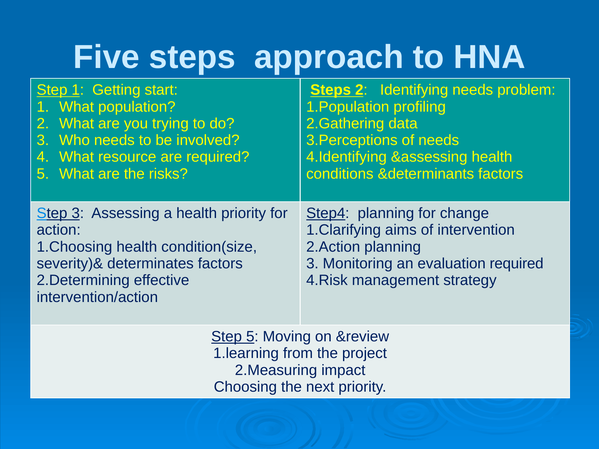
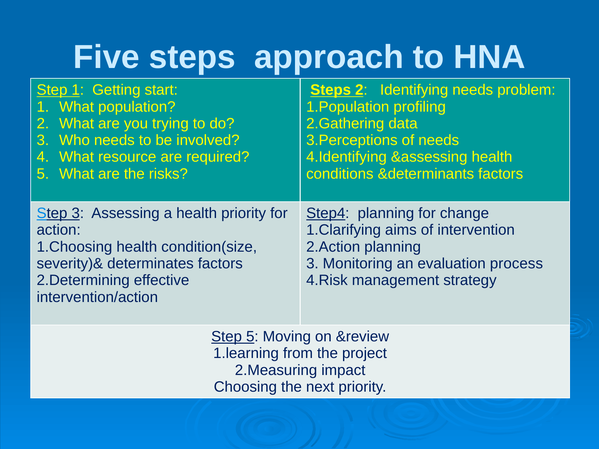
evaluation required: required -> process (516, 264)
